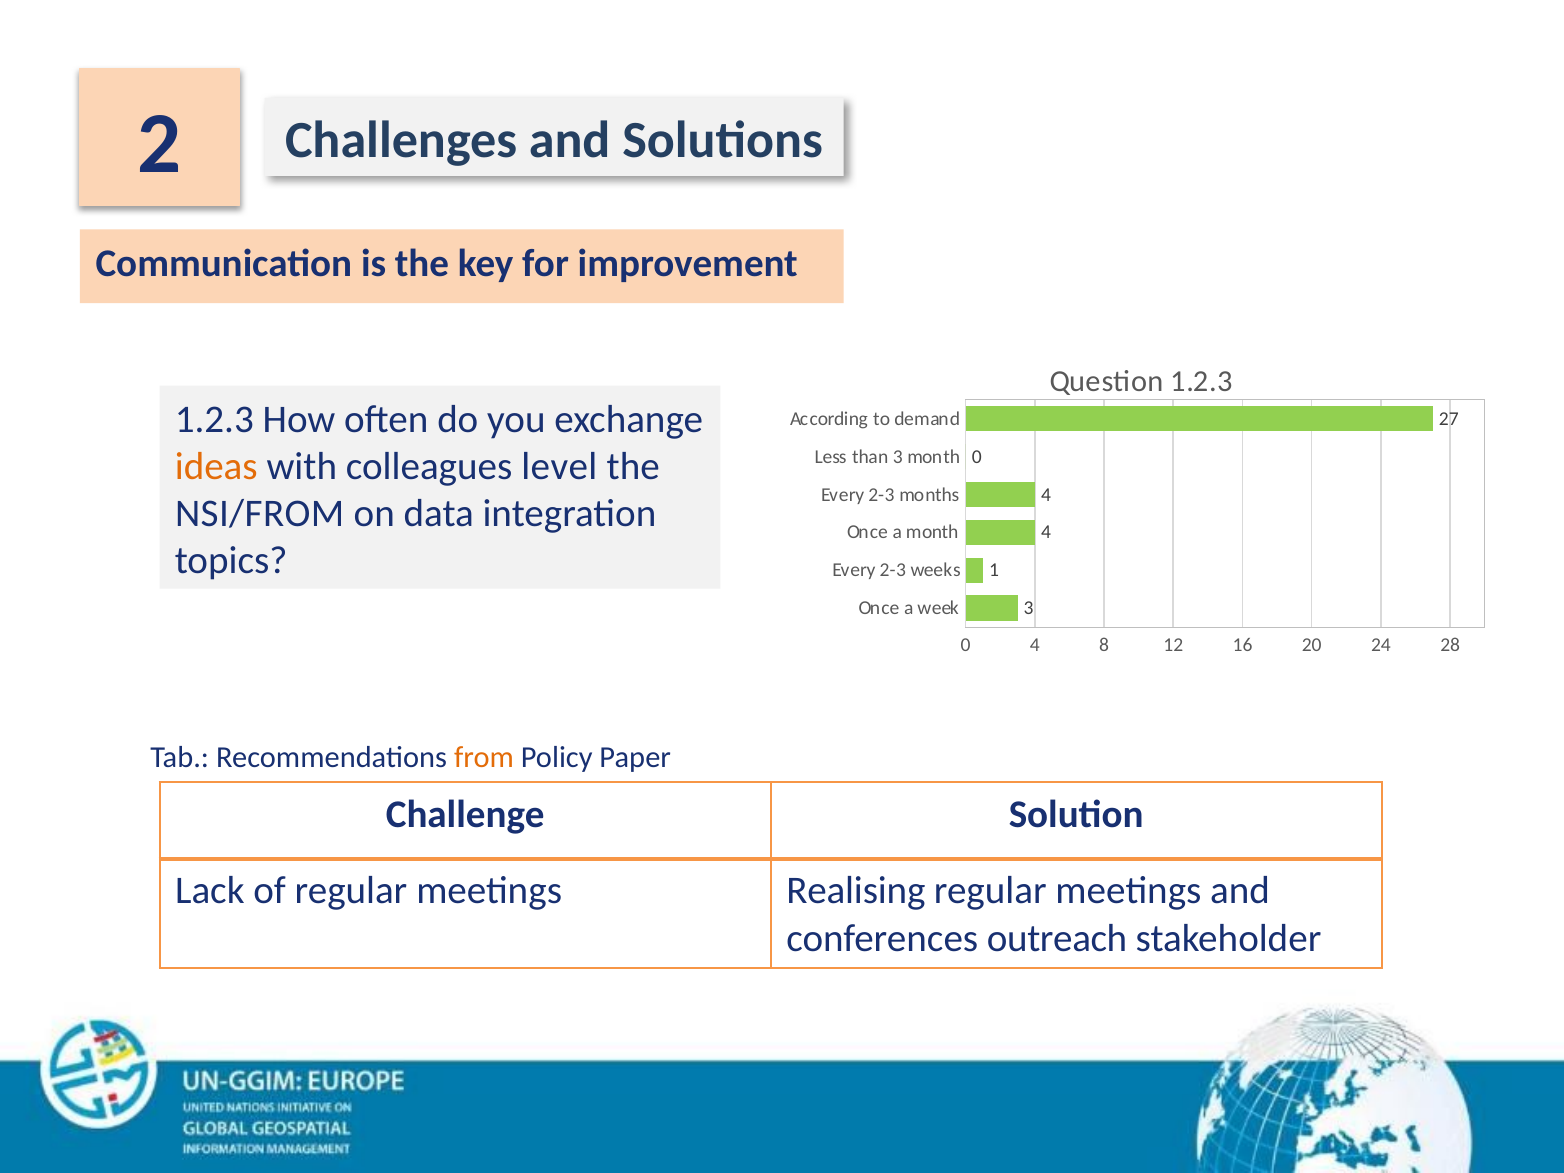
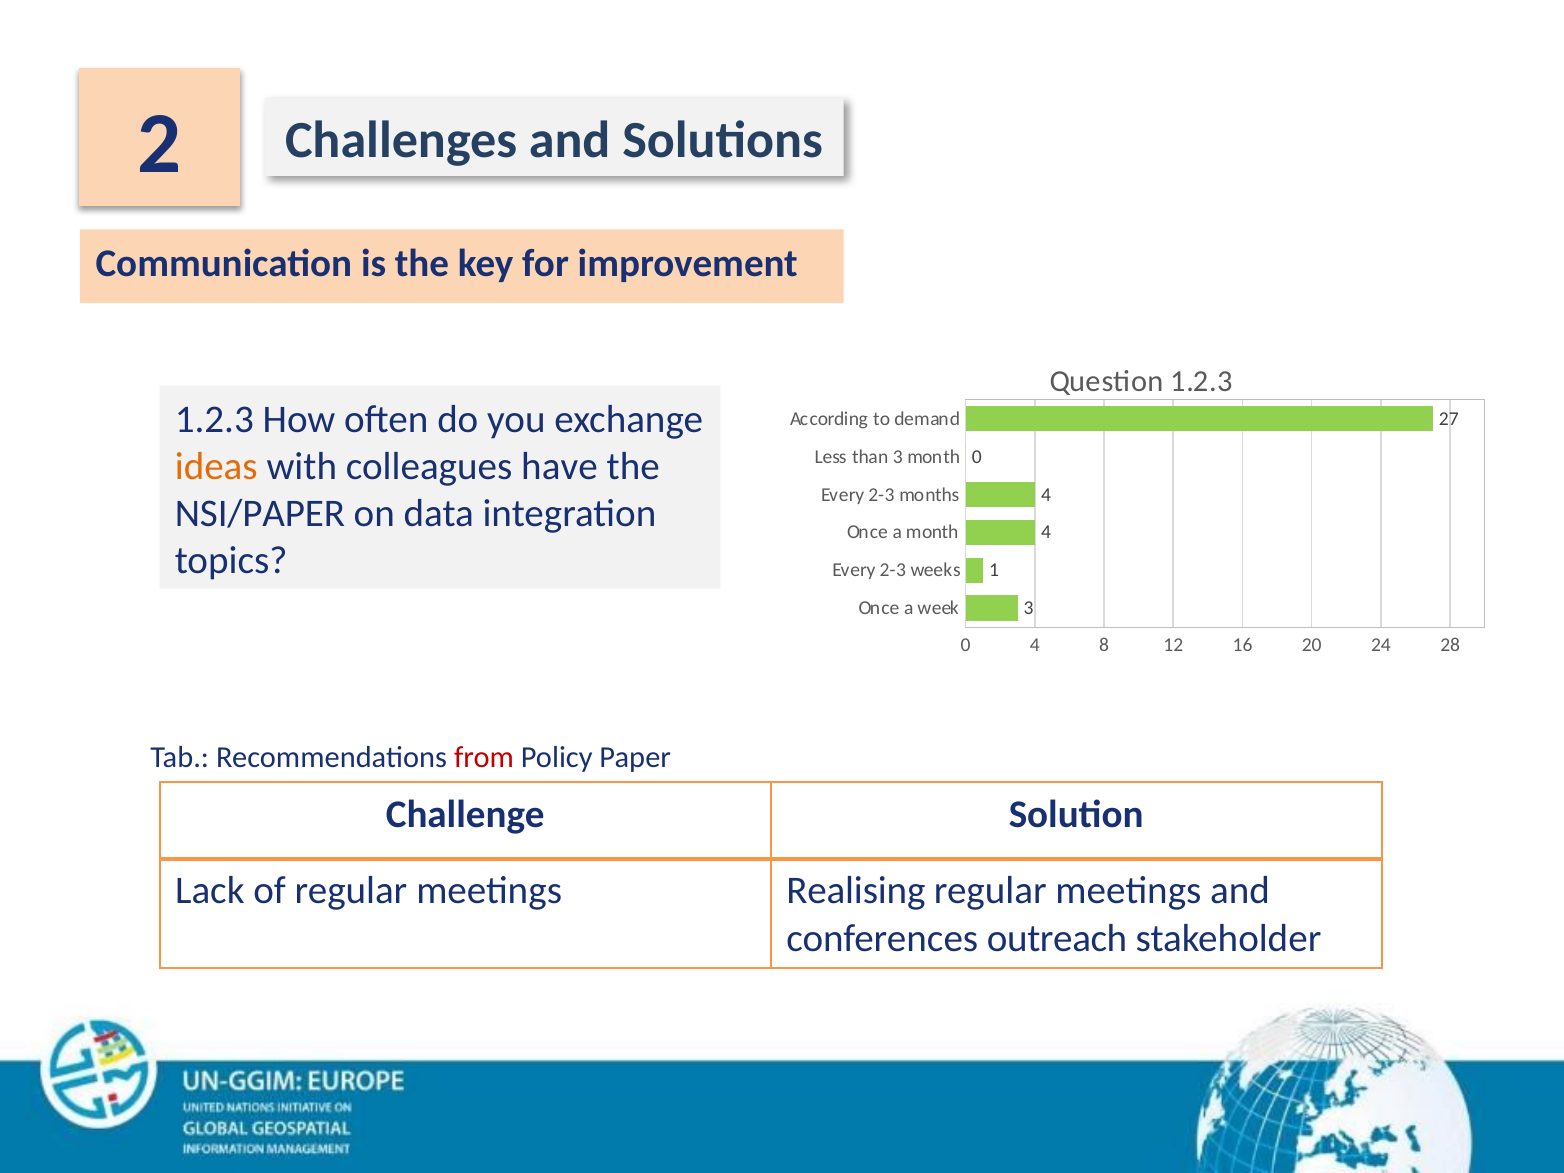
level: level -> have (560, 466)
NSI/FROM: NSI/FROM -> NSI/PAPER (260, 513)
from colour: orange -> red (484, 758)
